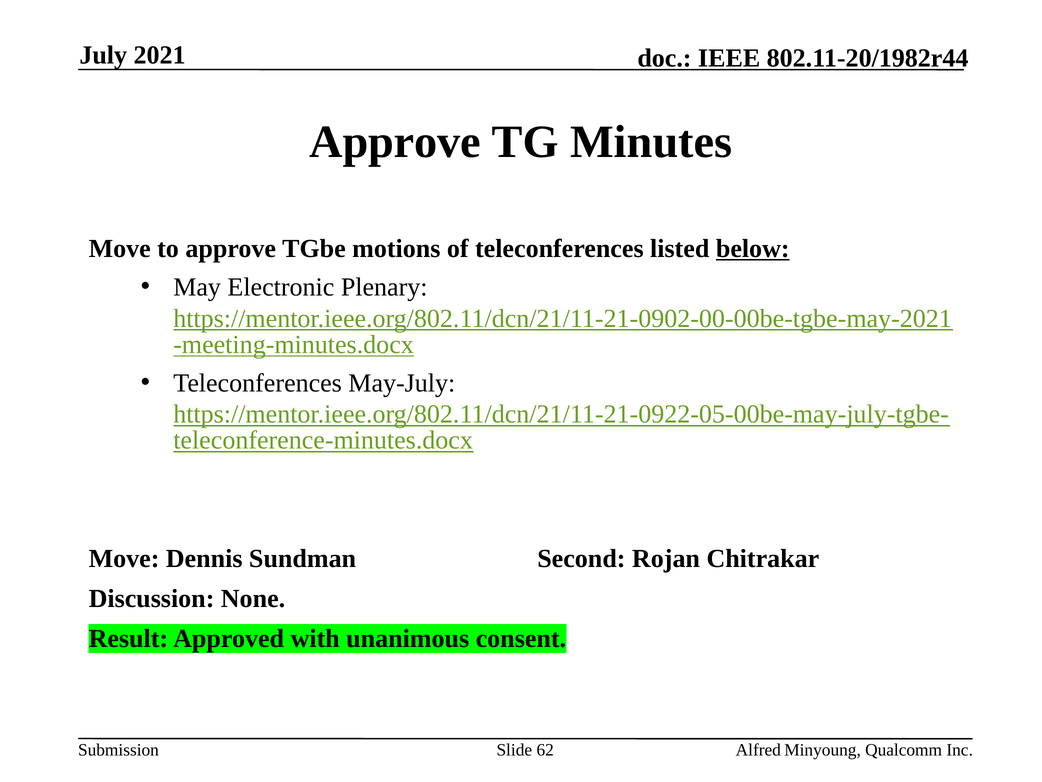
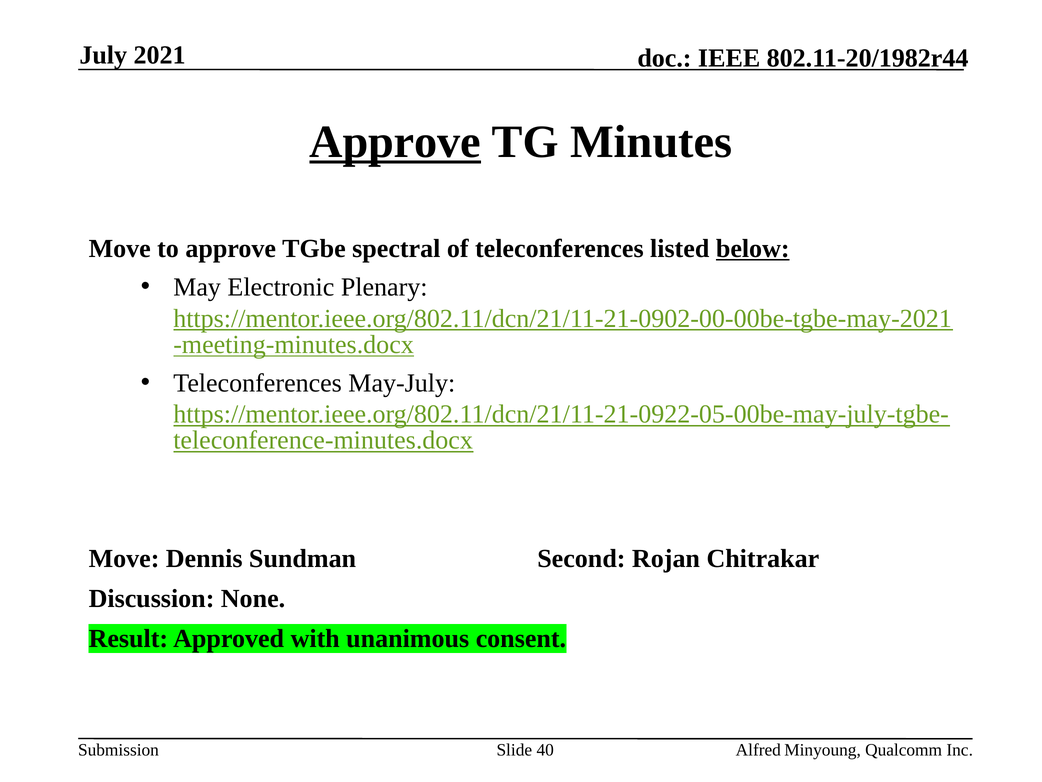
Approve underline: none -> present (395, 142)
motions: motions -> spectral (396, 248)
62: 62 -> 40 (545, 750)
